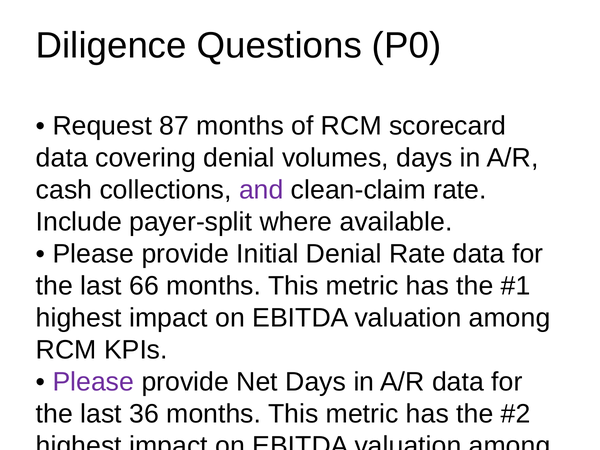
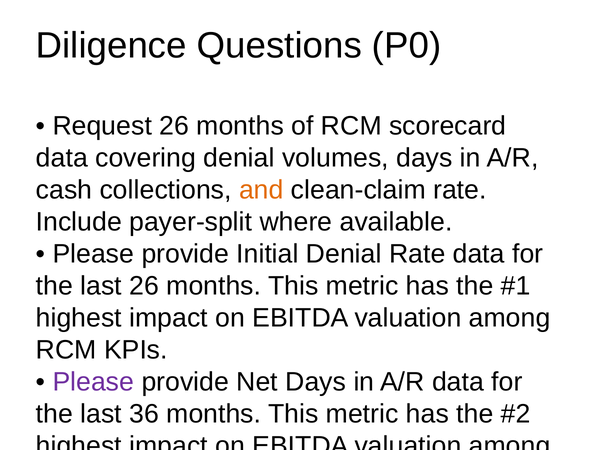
Request 87: 87 -> 26 (174, 126)
and colour: purple -> orange (261, 190)
last 66: 66 -> 26 (144, 286)
